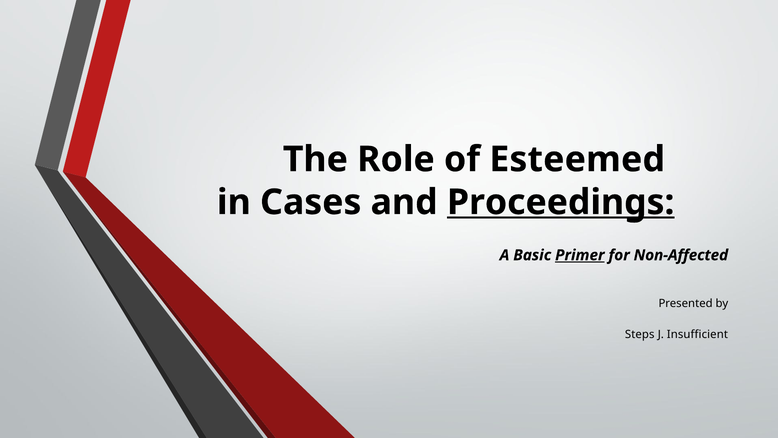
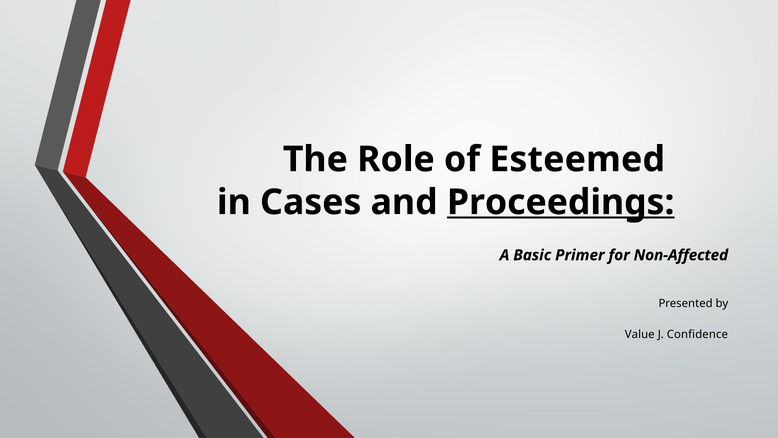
Primer underline: present -> none (580, 255)
Steps: Steps -> Value (640, 334)
Insufficient: Insufficient -> Confidence (697, 334)
